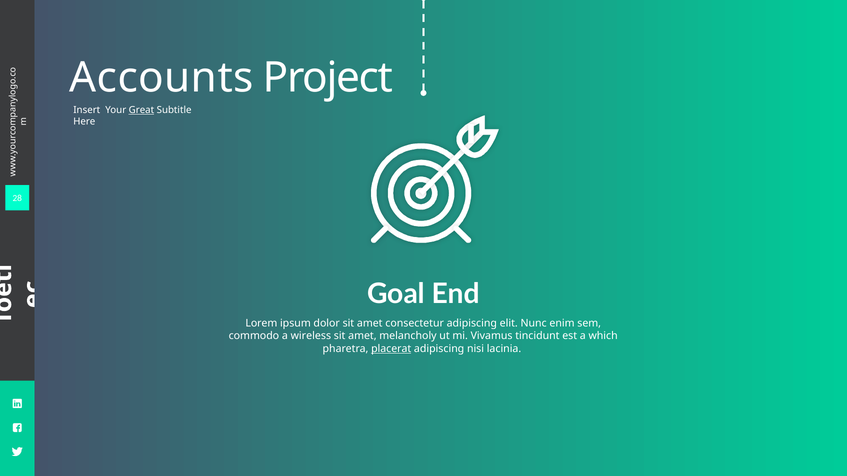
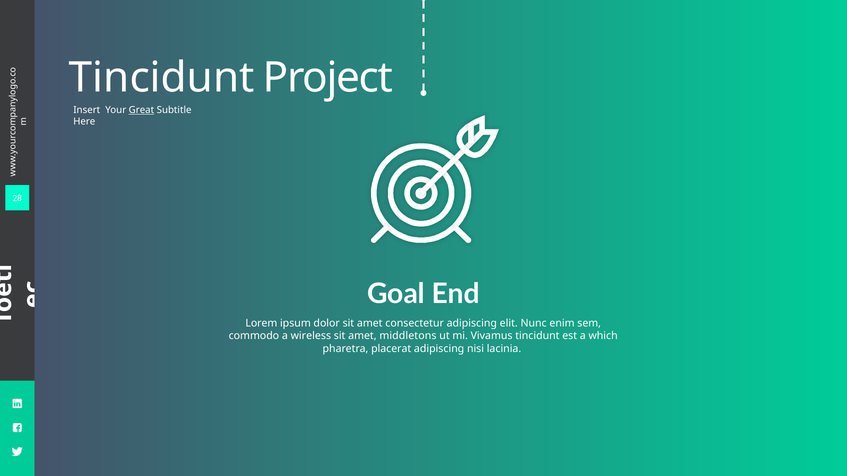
Accounts: Accounts -> Tincidunt (162, 78)
melancholy: melancholy -> middletons (408, 336)
placerat underline: present -> none (391, 349)
